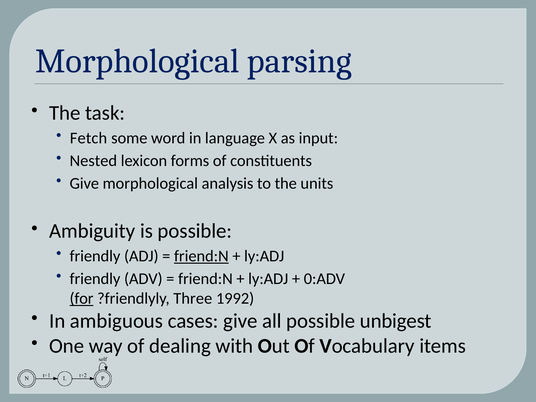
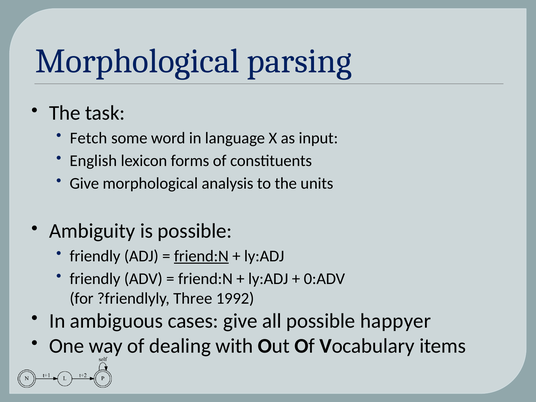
Nested: Nested -> English (93, 161)
for underline: present -> none (82, 298)
unbigest: unbigest -> happyer (396, 321)
